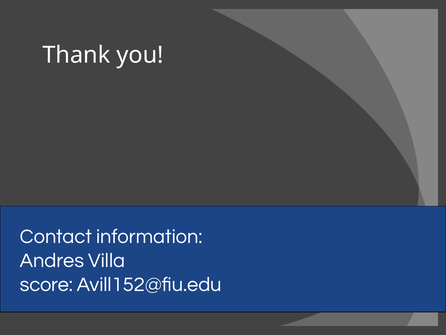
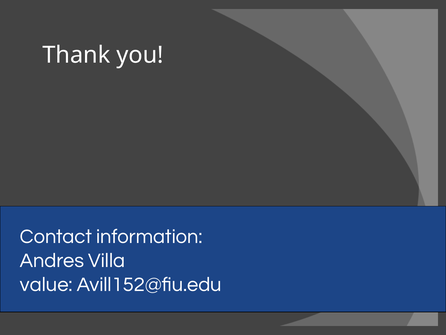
score: score -> value (46, 284)
